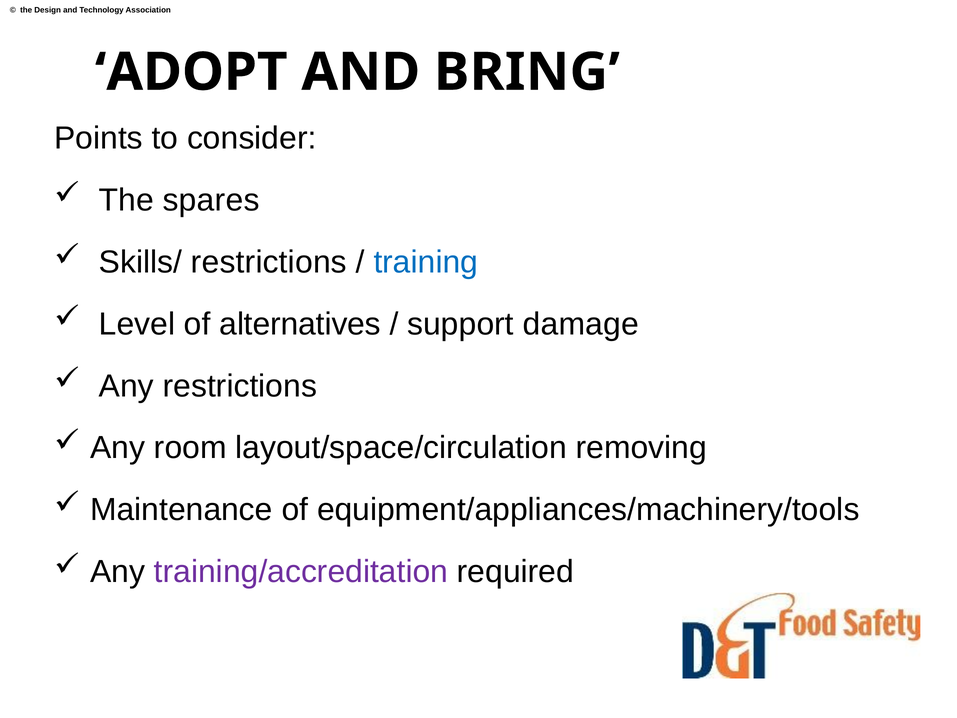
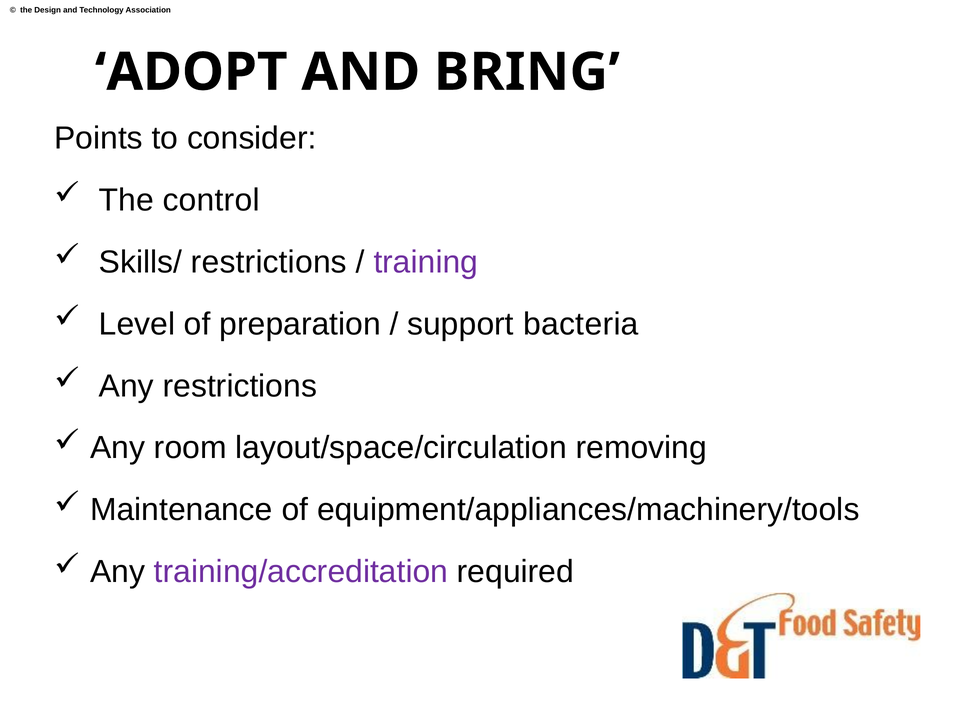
spares: spares -> control (211, 200)
training colour: blue -> purple (426, 262)
alternatives: alternatives -> preparation (300, 324)
damage: damage -> bacteria (581, 324)
